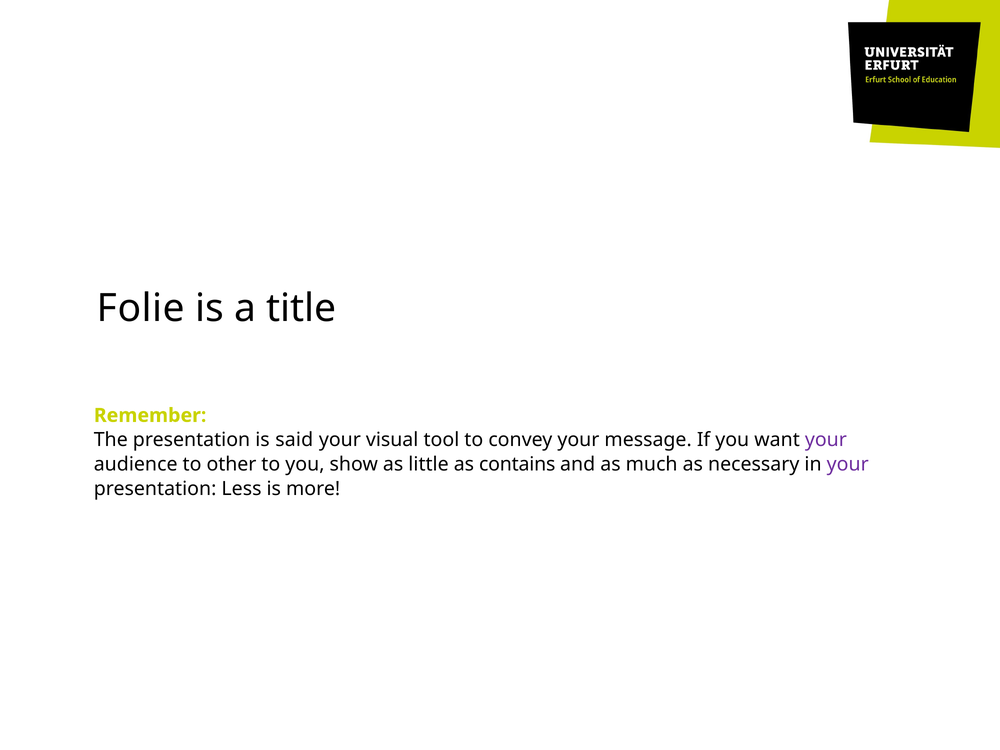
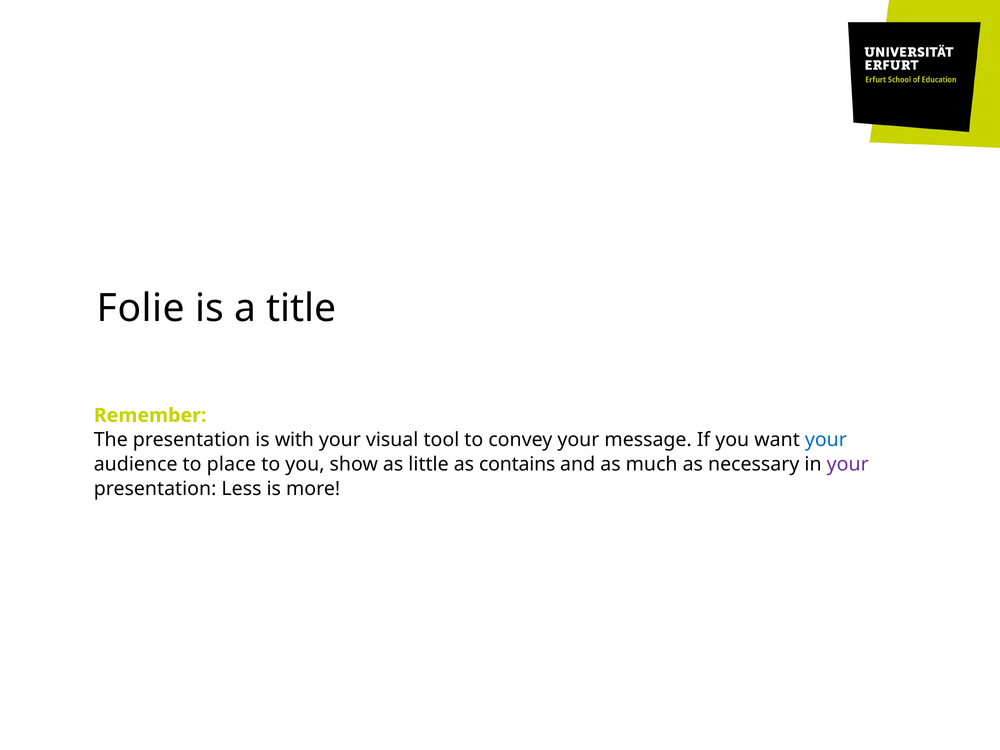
said: said -> with (294, 440)
your colour: purple -> blue (826, 440)
other: other -> place (231, 464)
